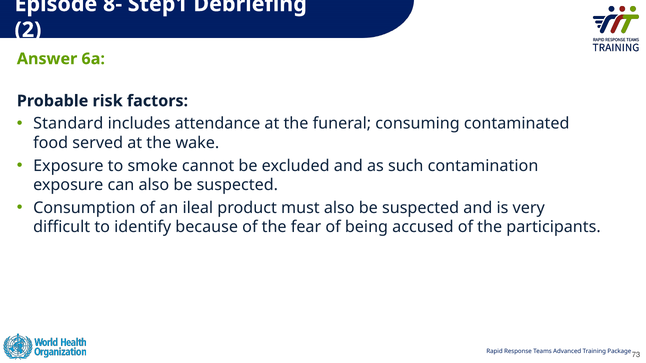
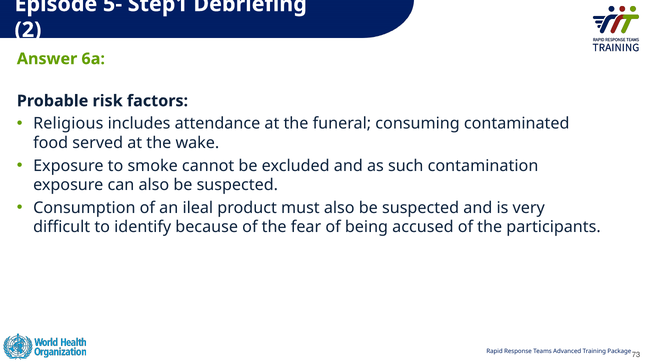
8-: 8- -> 5- (113, 4)
Standard: Standard -> Religious (68, 124)
